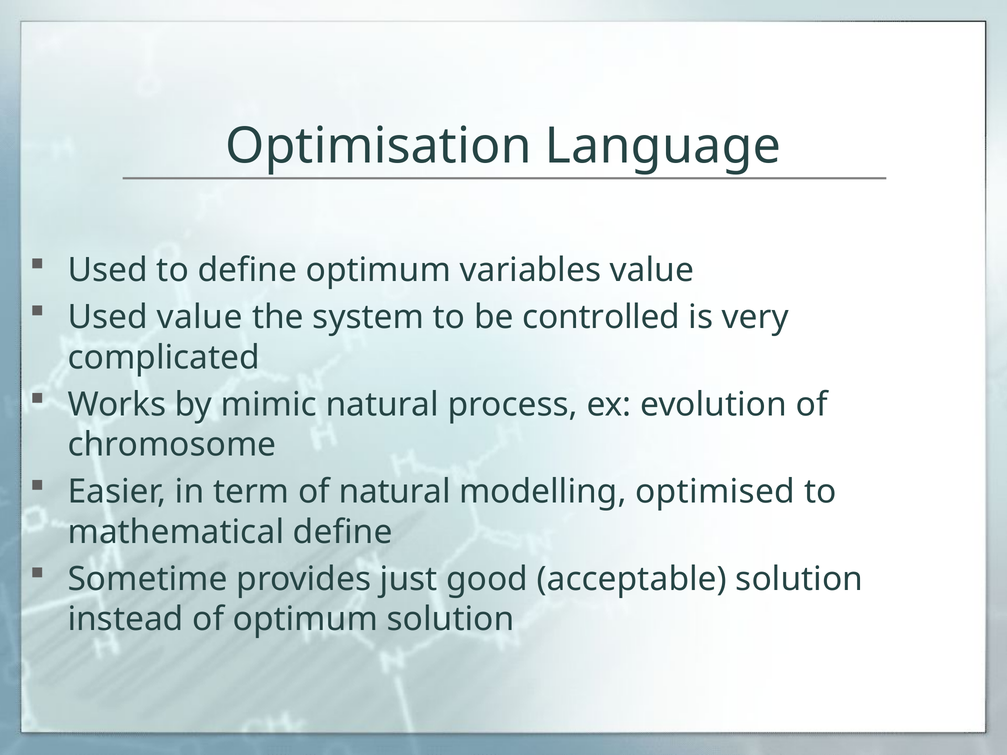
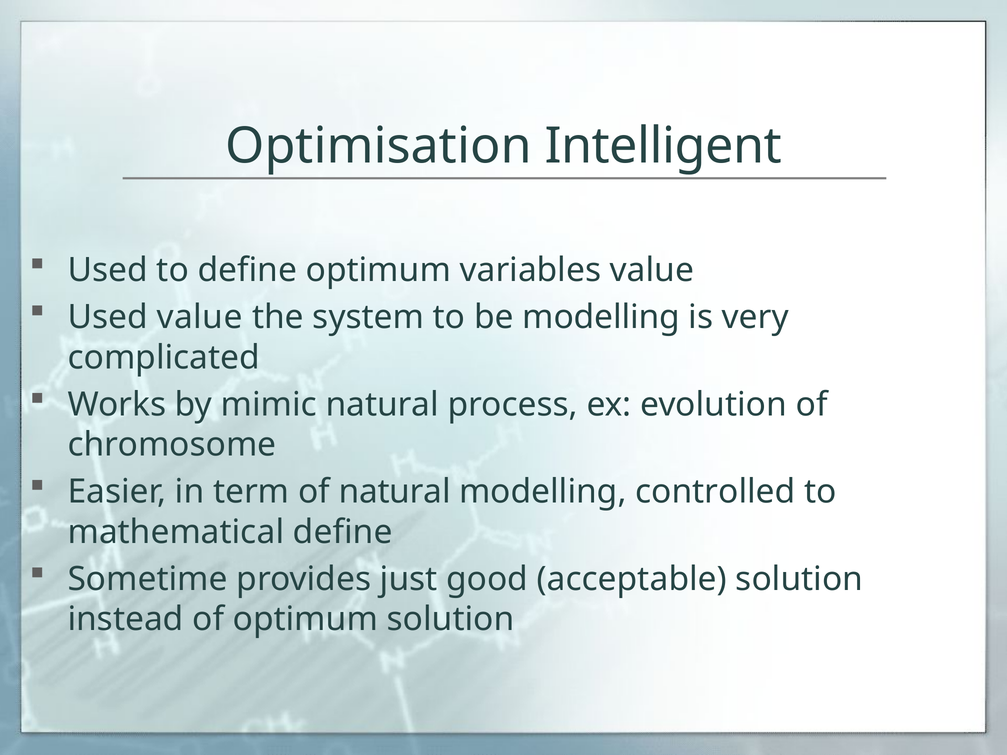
Language: Language -> Intelligent (663, 146)
be controlled: controlled -> modelling (601, 317)
optimised: optimised -> controlled (715, 492)
